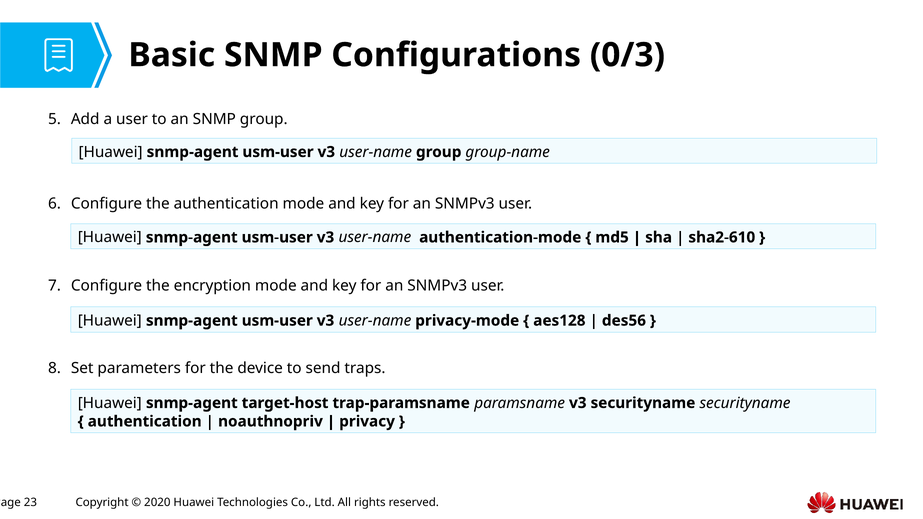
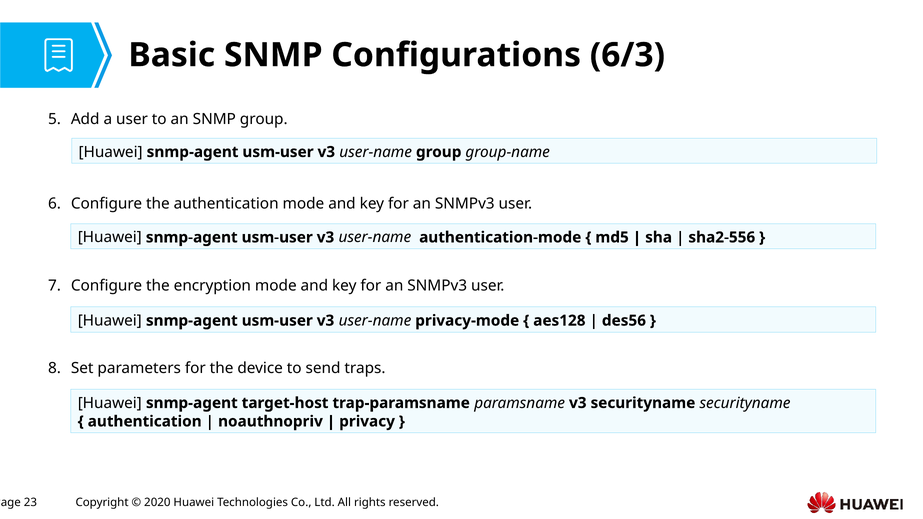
0/3: 0/3 -> 6/3 (627, 55)
sha2-610: sha2-610 -> sha2-556 (722, 237)
